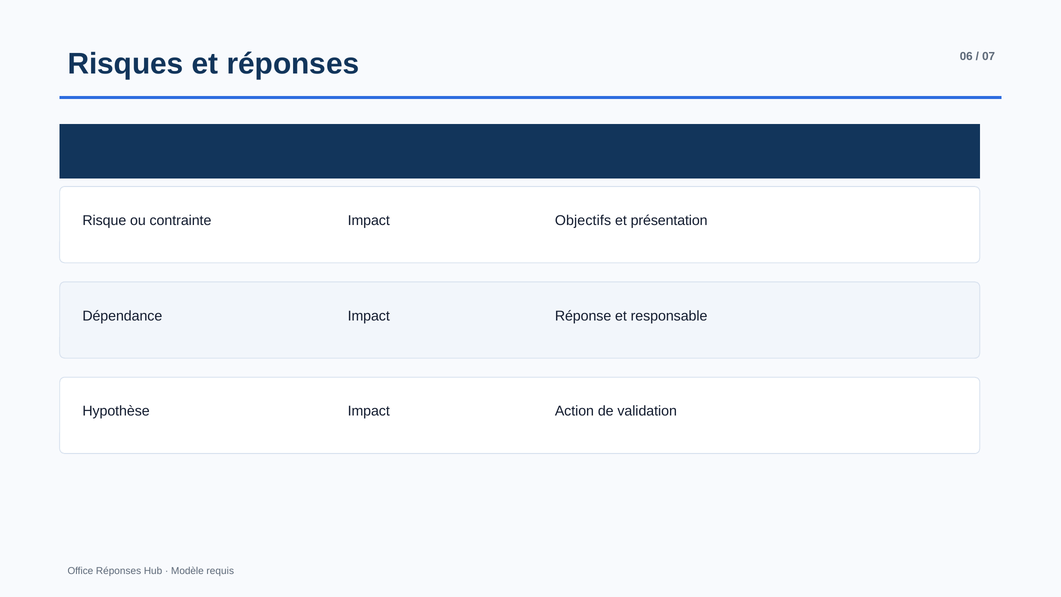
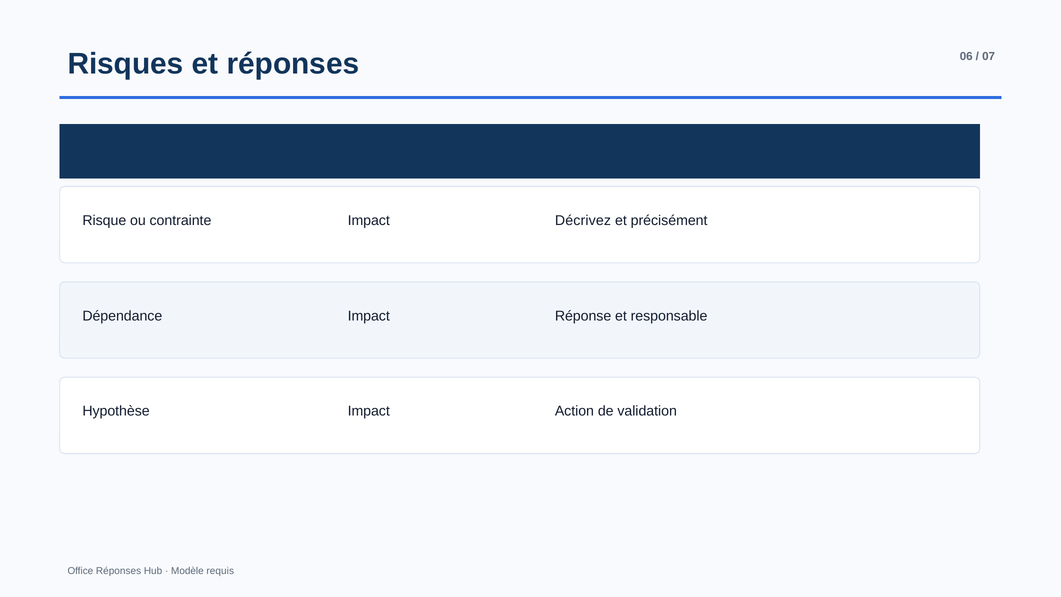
Objectifs: Objectifs -> Décrivez (583, 221)
présentation: présentation -> précisément (669, 221)
